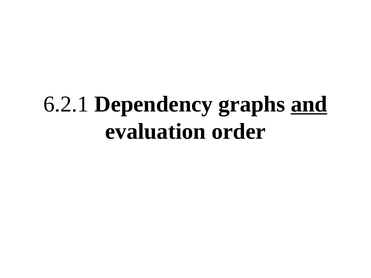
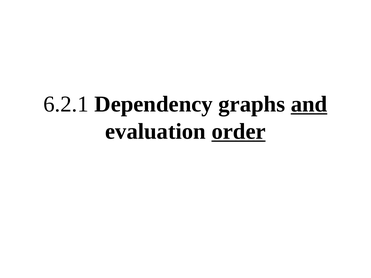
order underline: none -> present (239, 131)
